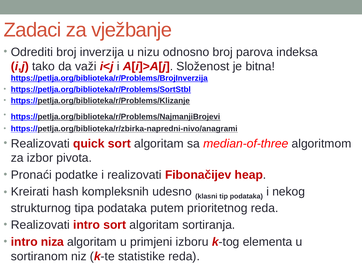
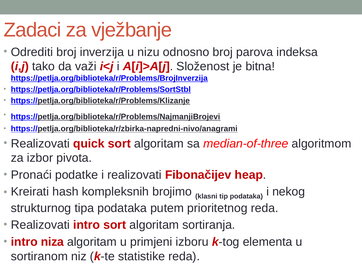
udesno: udesno -> brojimo (172, 192)
